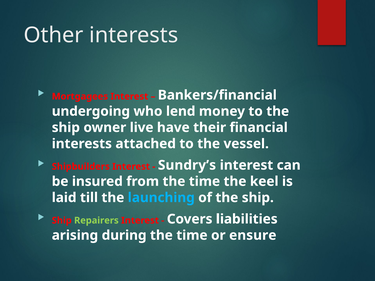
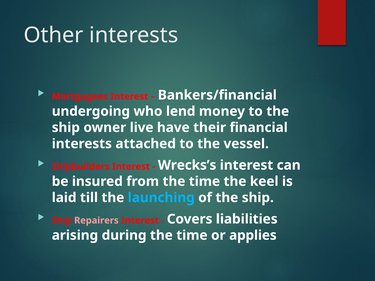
Sundry’s: Sundry’s -> Wrecks’s (187, 165)
Repairers colour: light green -> pink (96, 221)
ensure: ensure -> applies (253, 235)
